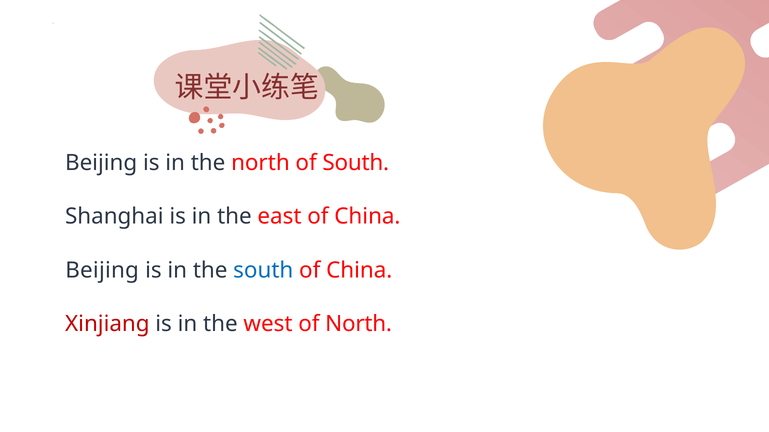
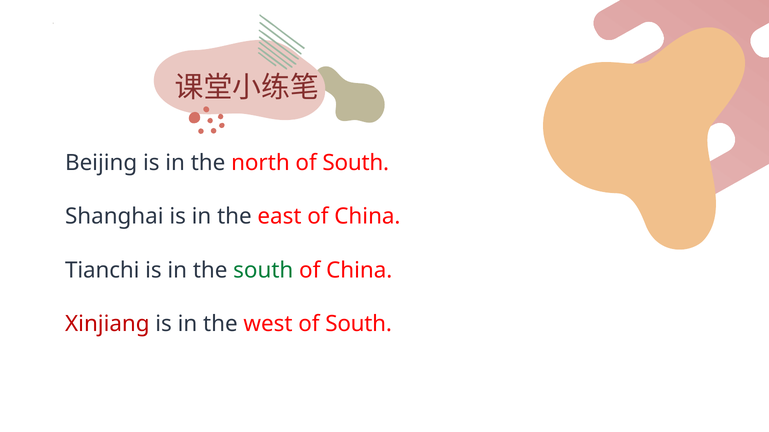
Beijing: Beijing -> Tianchi (102, 271)
south colour: blue -> green (263, 271)
west of North: North -> South (359, 324)
